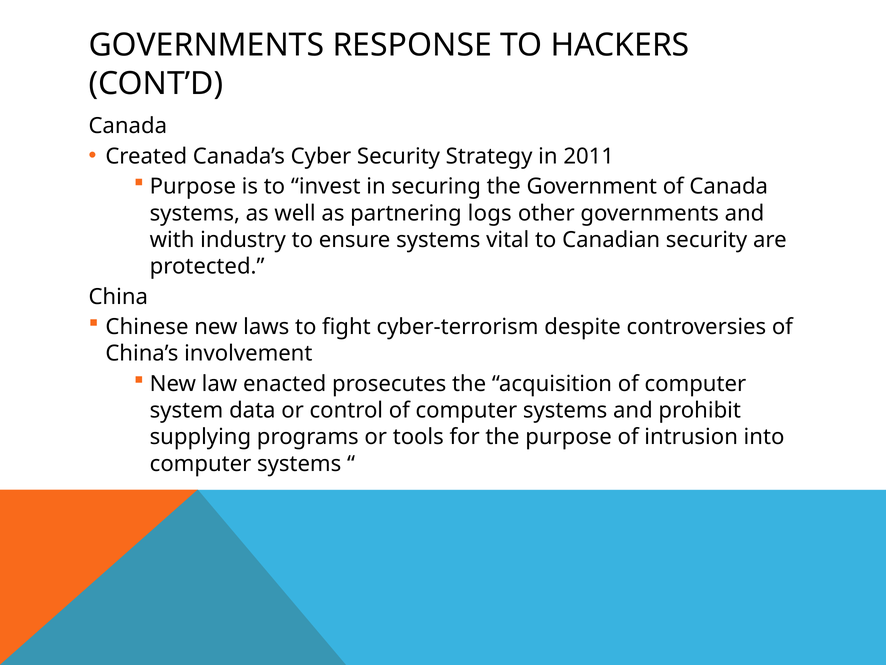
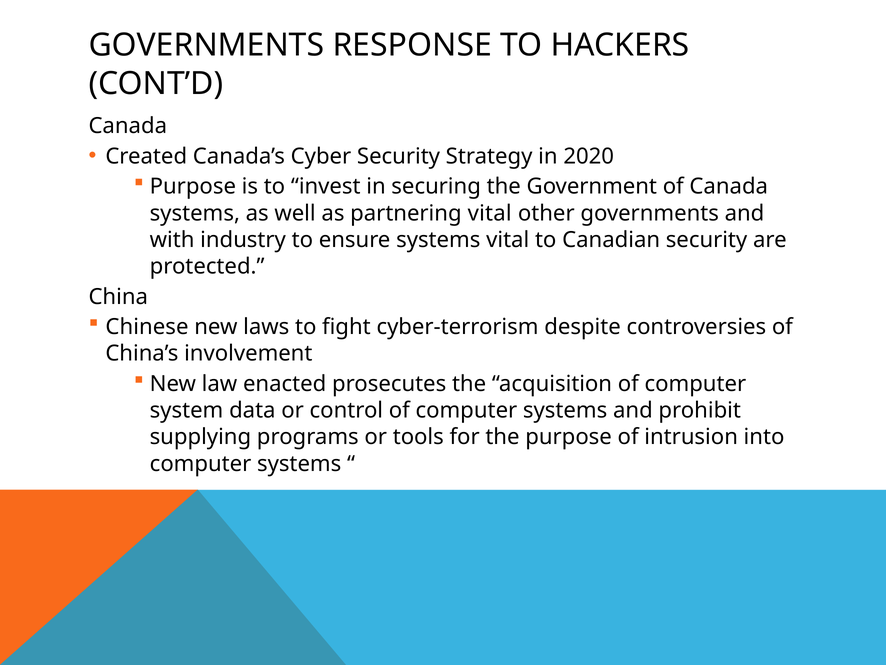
2011: 2011 -> 2020 (589, 156)
partnering logs: logs -> vital (490, 213)
